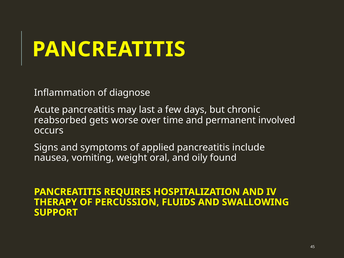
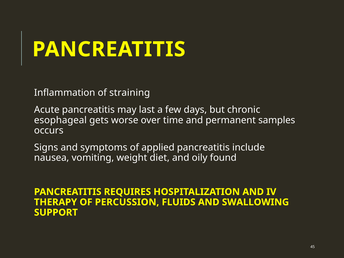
diagnose: diagnose -> straining (130, 93)
reabsorbed: reabsorbed -> esophageal (60, 120)
involved: involved -> samples (277, 120)
oral: oral -> diet (160, 158)
